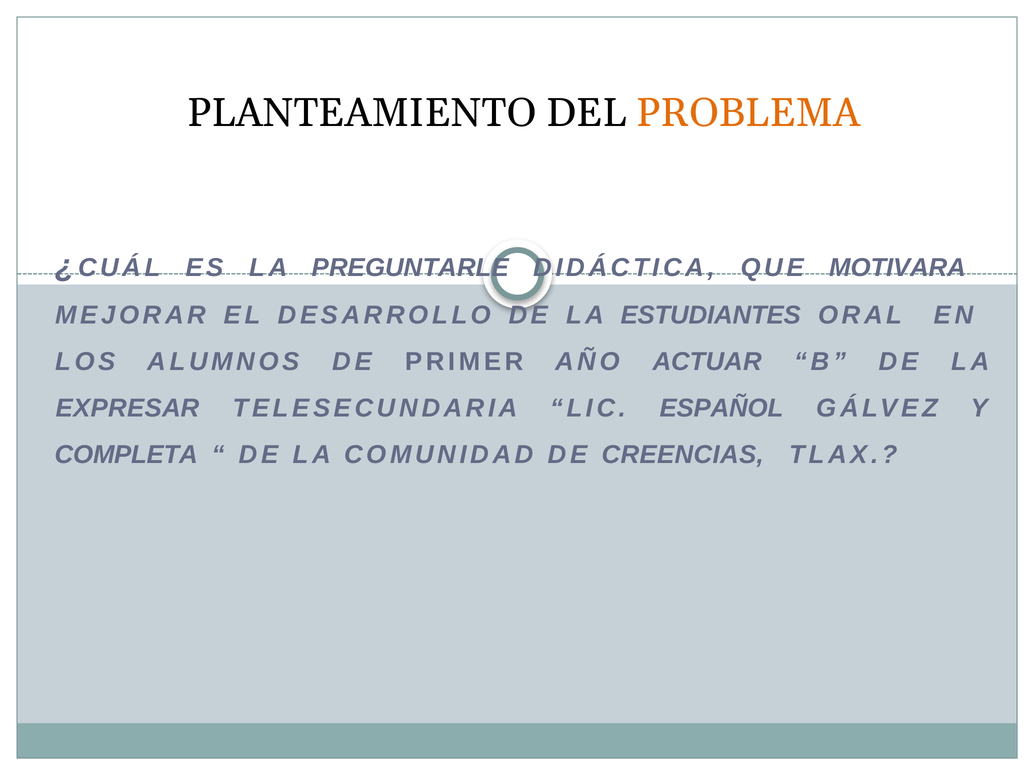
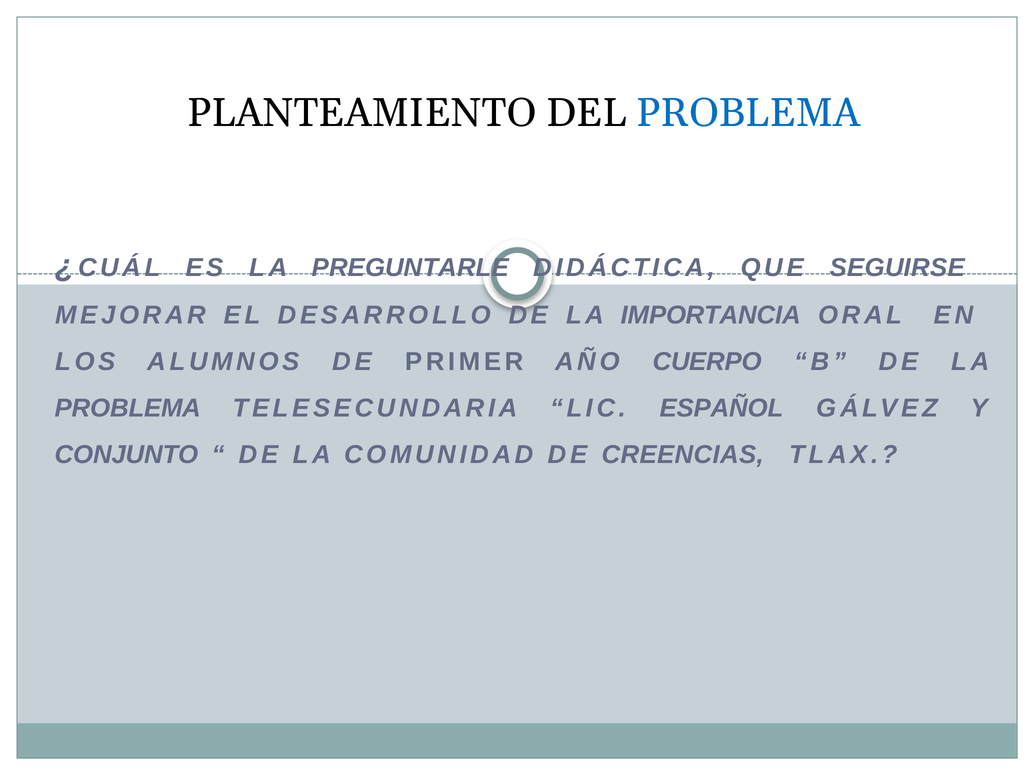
PROBLEMA colour: orange -> blue (748, 113)
MOTIVARA: MOTIVARA -> SEGUIRSE (897, 268)
ESTUDIANTES: ESTUDIANTES -> IMPORTANCIA (711, 315)
ACTUAR: ACTUAR -> CUERPO (707, 362)
EXPRESAR: EXPRESAR -> PROBLEMA (128, 408)
COMPLETA: COMPLETA -> CONJUNTO (127, 455)
